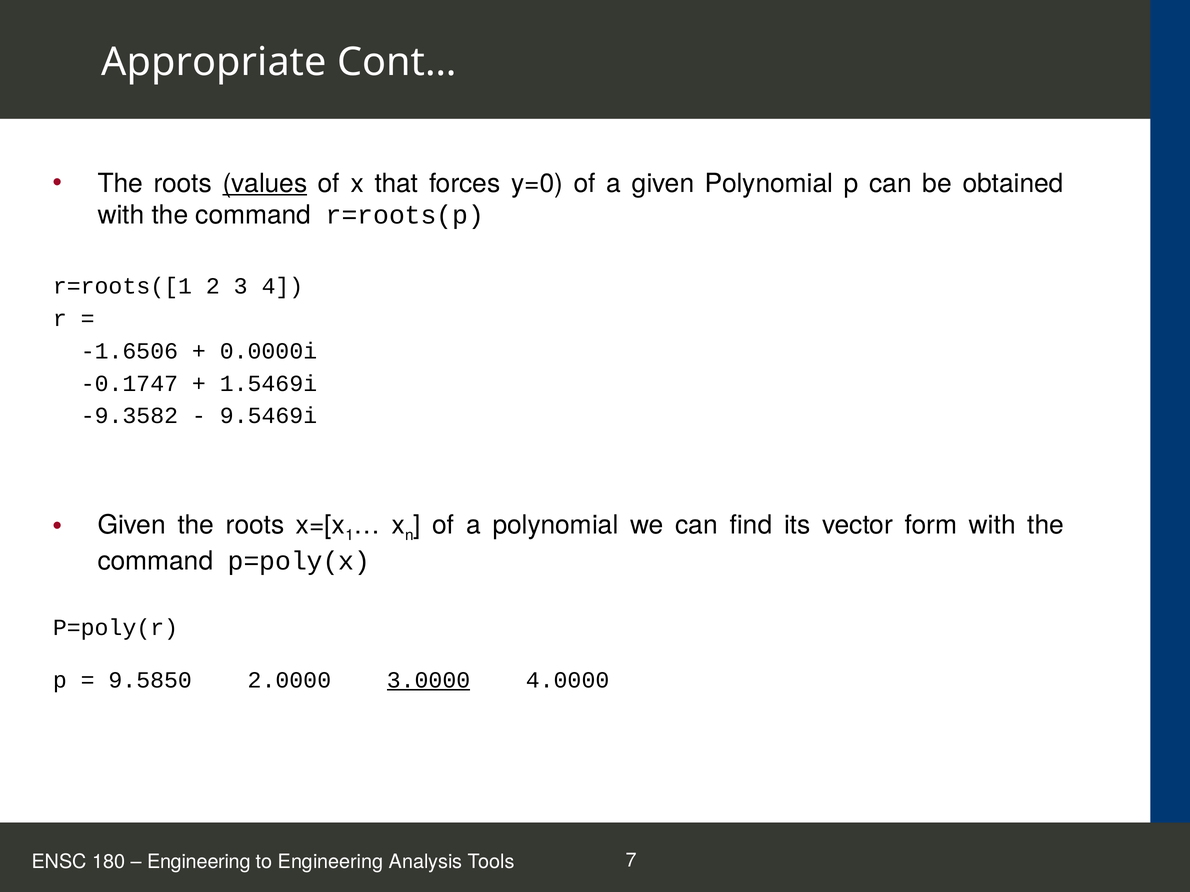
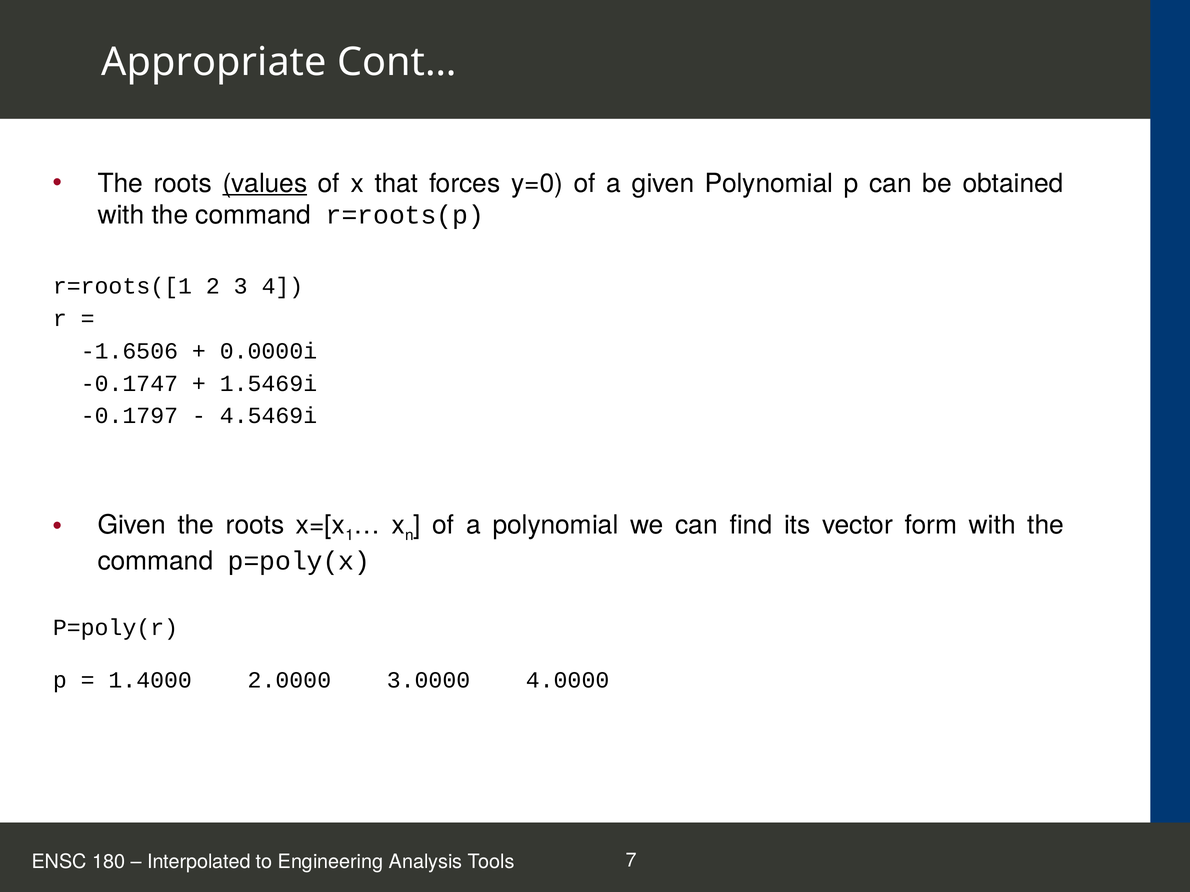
-9.3582: -9.3582 -> -0.1797 (129, 416)
9.5469i: 9.5469i -> 4.5469i (269, 416)
9.5850: 9.5850 -> 1.4000 (150, 680)
3.0000 underline: present -> none (428, 680)
Engineering: Engineering -> Interpolated (199, 862)
